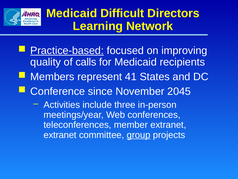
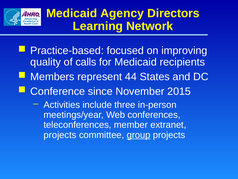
Difficult: Difficult -> Agency (122, 13)
Practice-based underline: present -> none (67, 50)
41: 41 -> 44 (131, 76)
2045: 2045 -> 2015 (179, 91)
extranet: extranet -> projects (60, 135)
